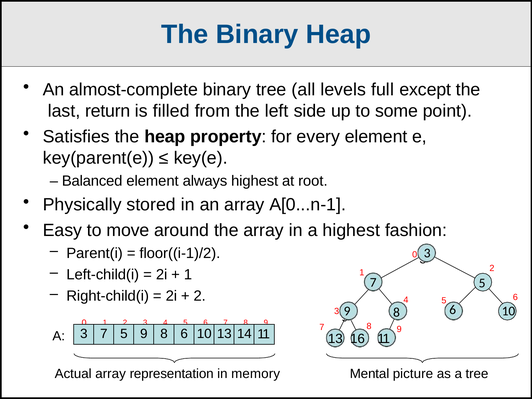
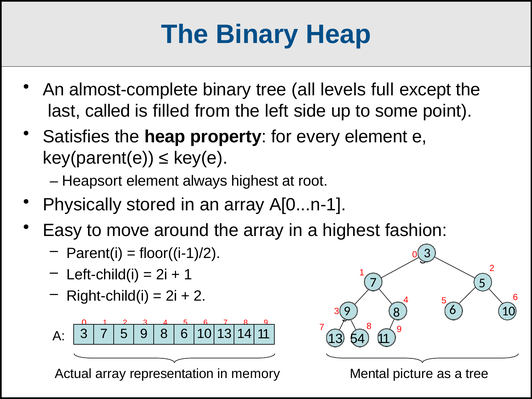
return: return -> called (108, 111)
Balanced: Balanced -> Heapsort (92, 181)
16: 16 -> 54 (358, 339)
